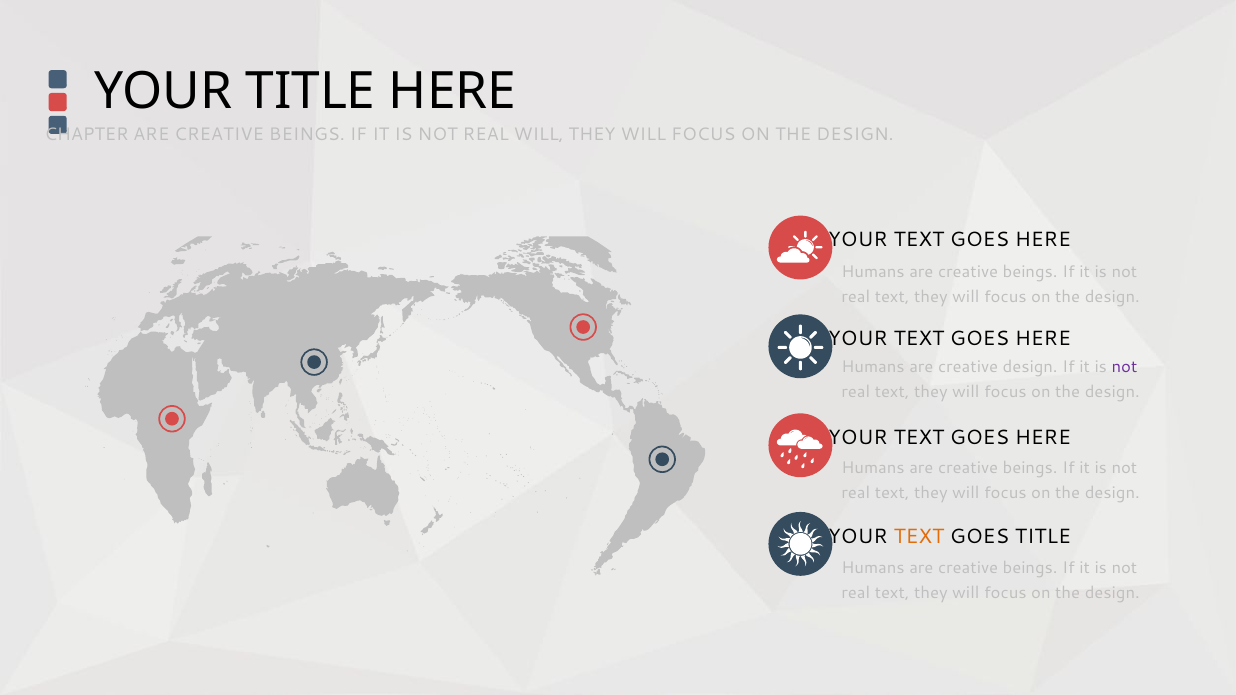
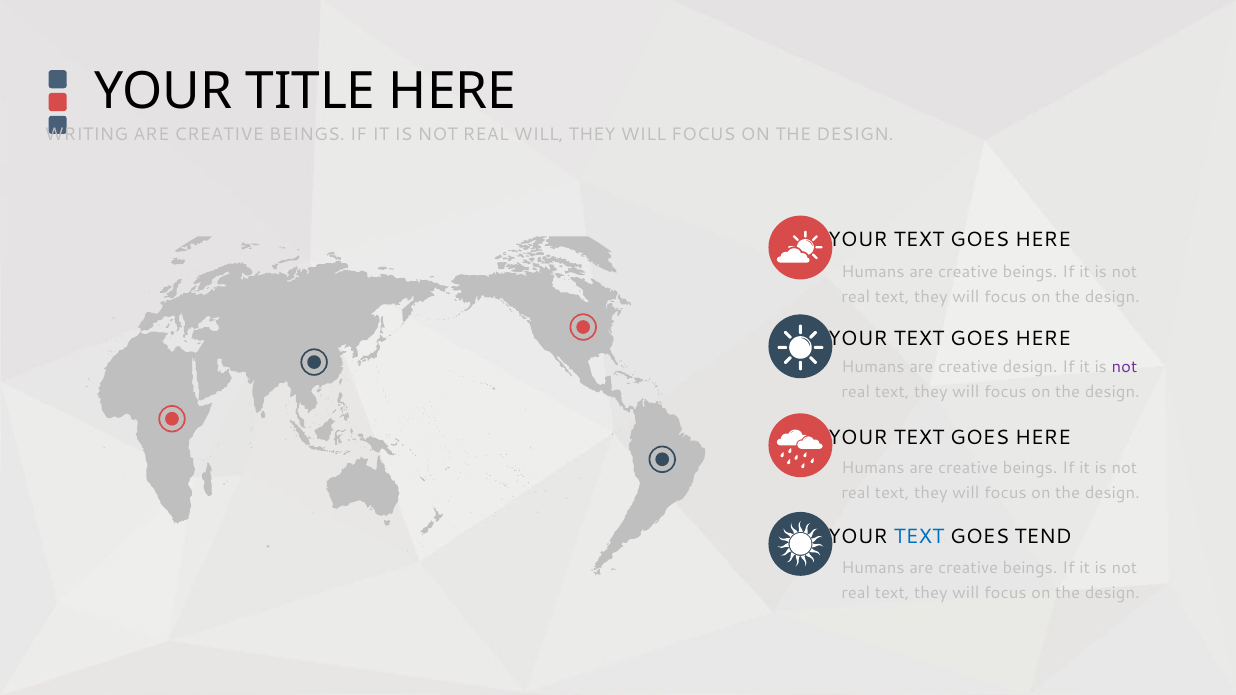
CHAPTER: CHAPTER -> WRITING (86, 135)
TEXT colour: orange -> blue (919, 537)
GOES TITLE: TITLE -> TEND (1043, 537)
